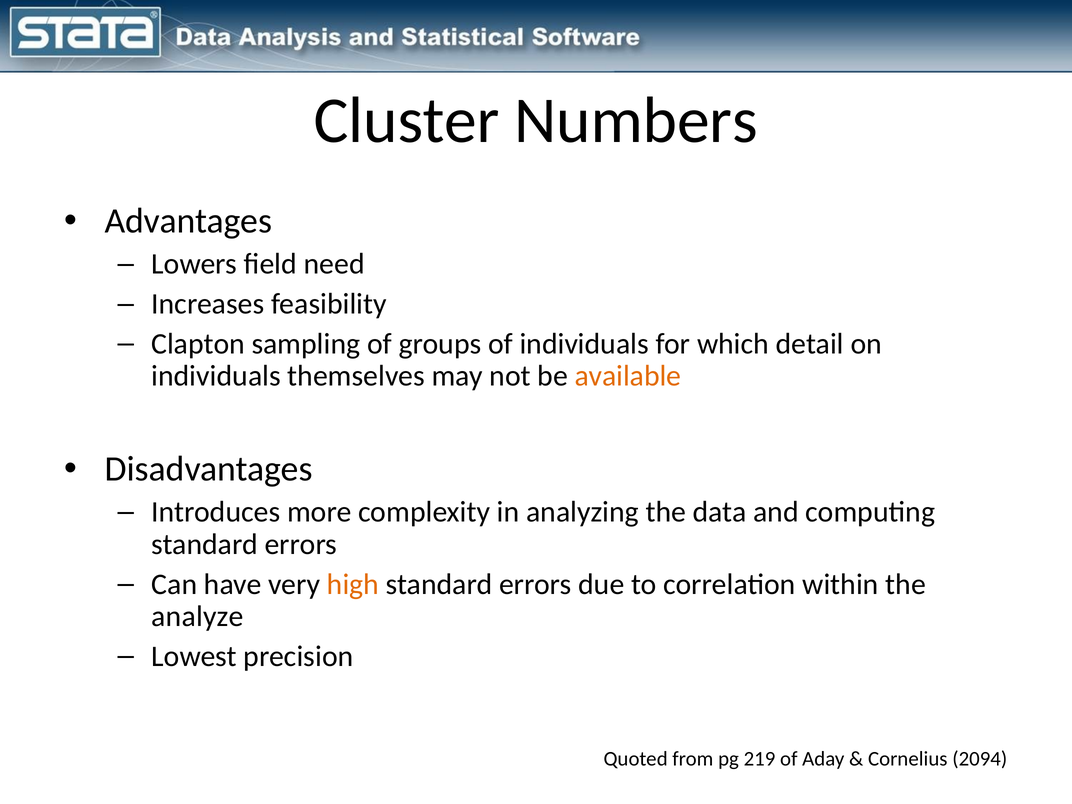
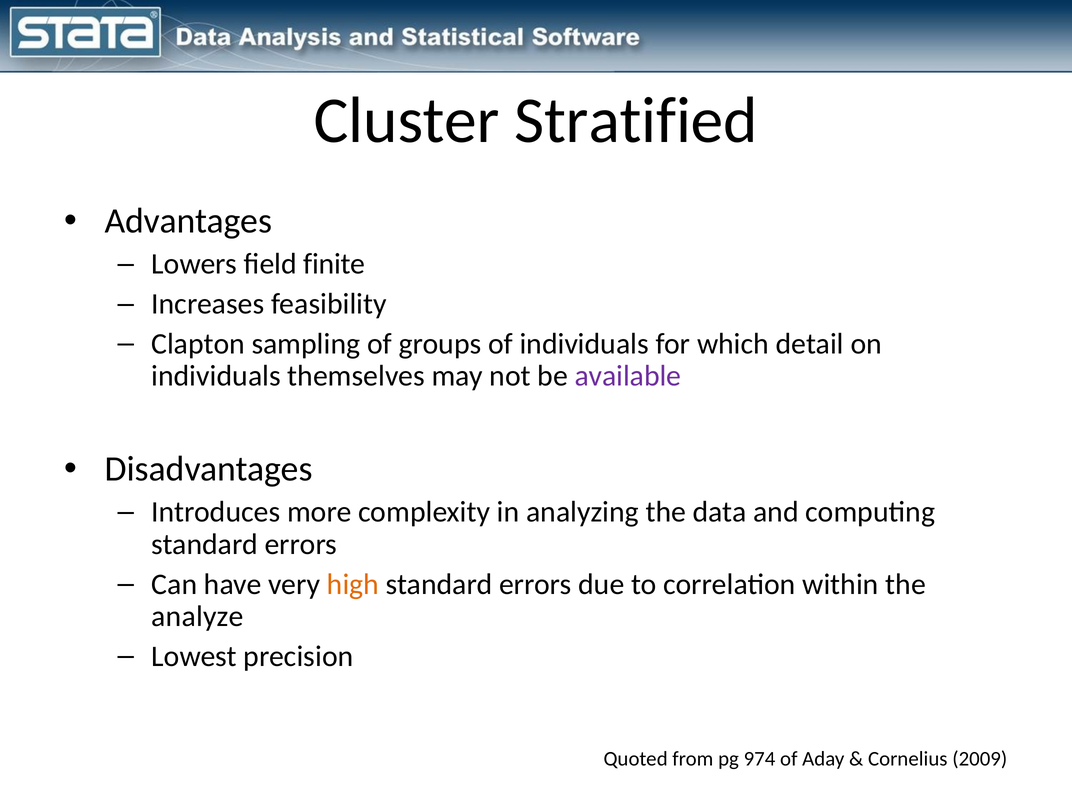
Numbers: Numbers -> Stratified (636, 121)
need: need -> finite (334, 264)
available colour: orange -> purple (628, 376)
219: 219 -> 974 (759, 759)
2094: 2094 -> 2009 (980, 759)
